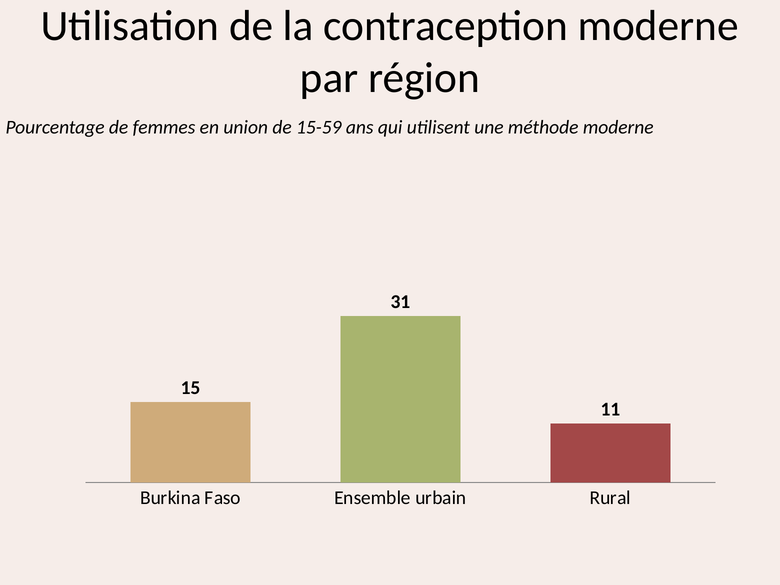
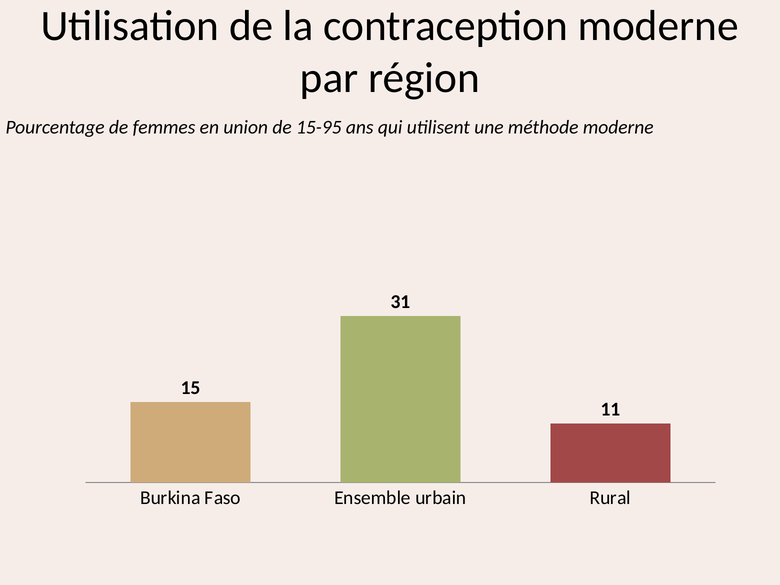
15-59: 15-59 -> 15-95 (319, 127)
